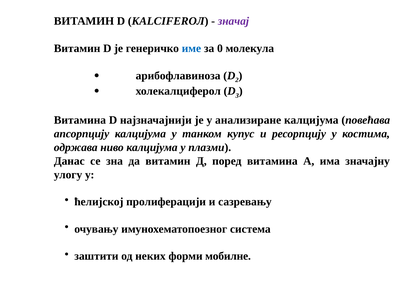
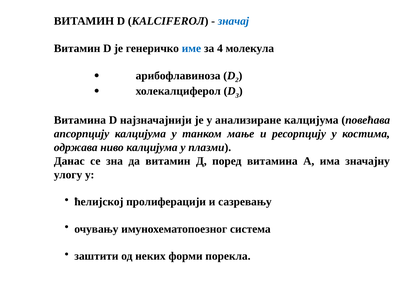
значај colour: purple -> blue (233, 21)
0: 0 -> 4 (220, 49)
купус: купус -> мање (241, 134)
мобилне: мобилне -> порекла (228, 257)
